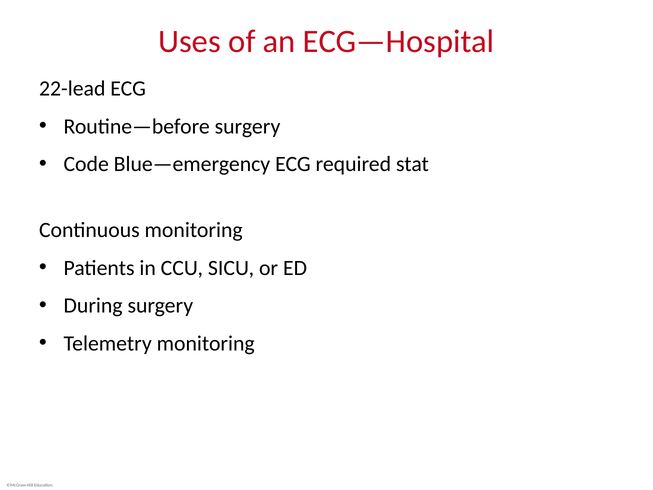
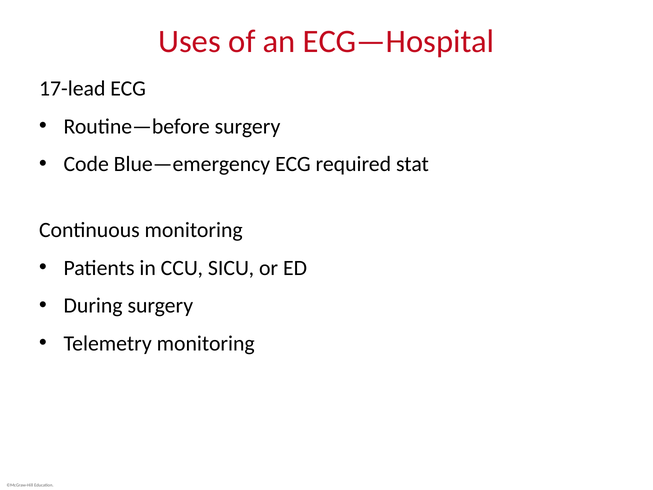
22-lead: 22-lead -> 17-lead (72, 89)
